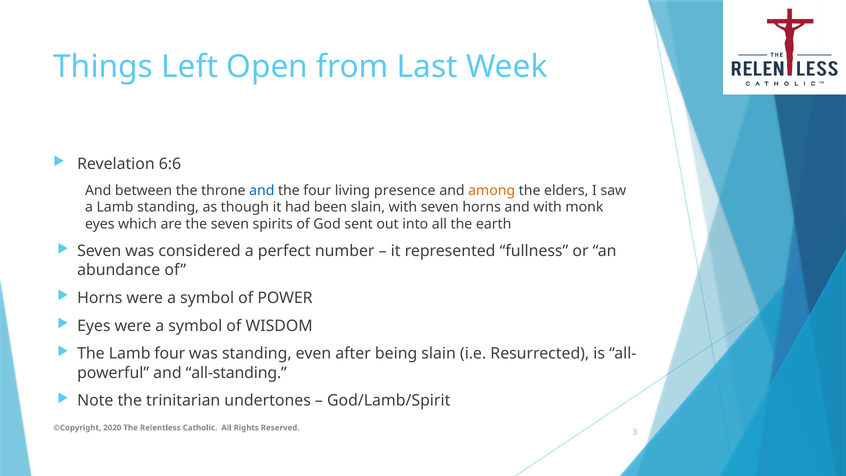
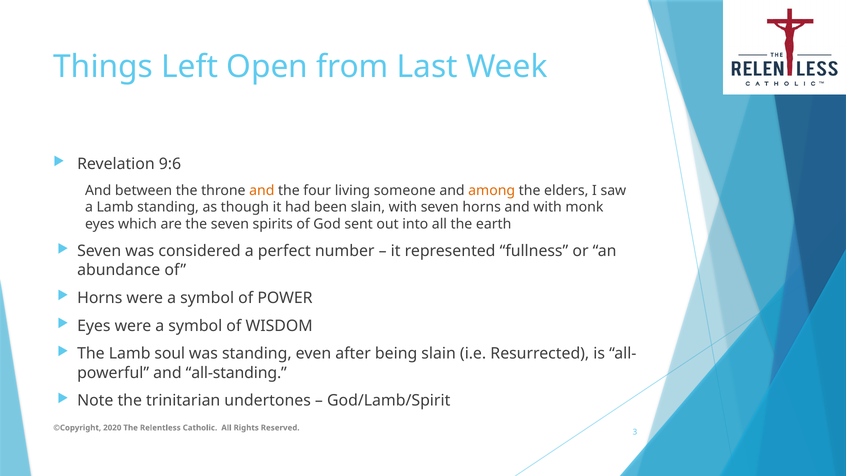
6:6: 6:6 -> 9:6 (170, 164)
and colour: blue -> orange (262, 190)
presence: presence -> someone (405, 190)
Lamb four: four -> soul (170, 354)
